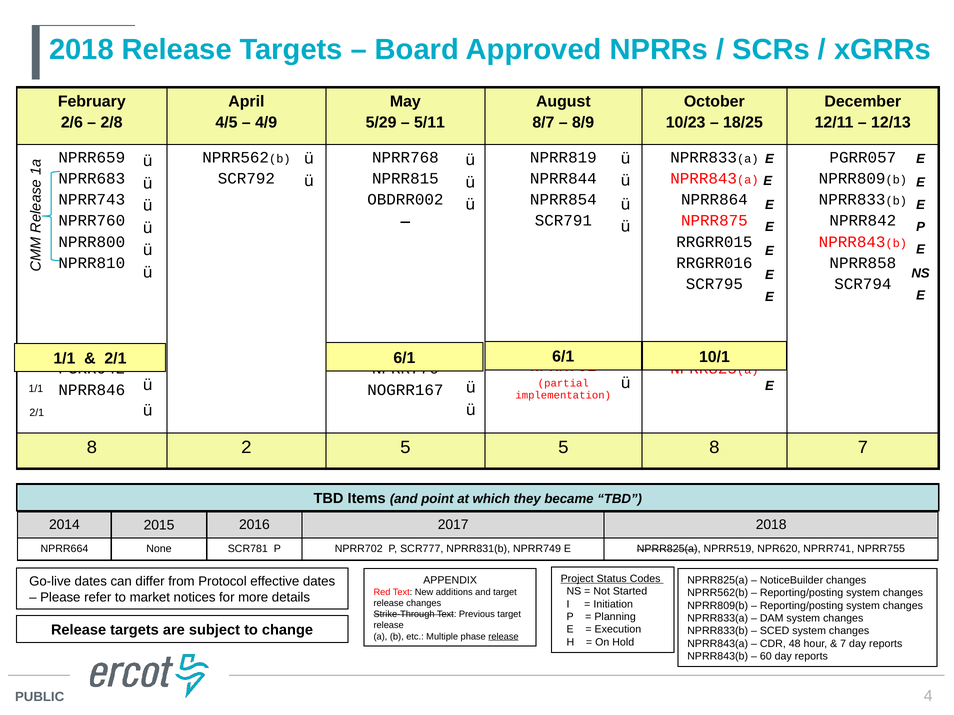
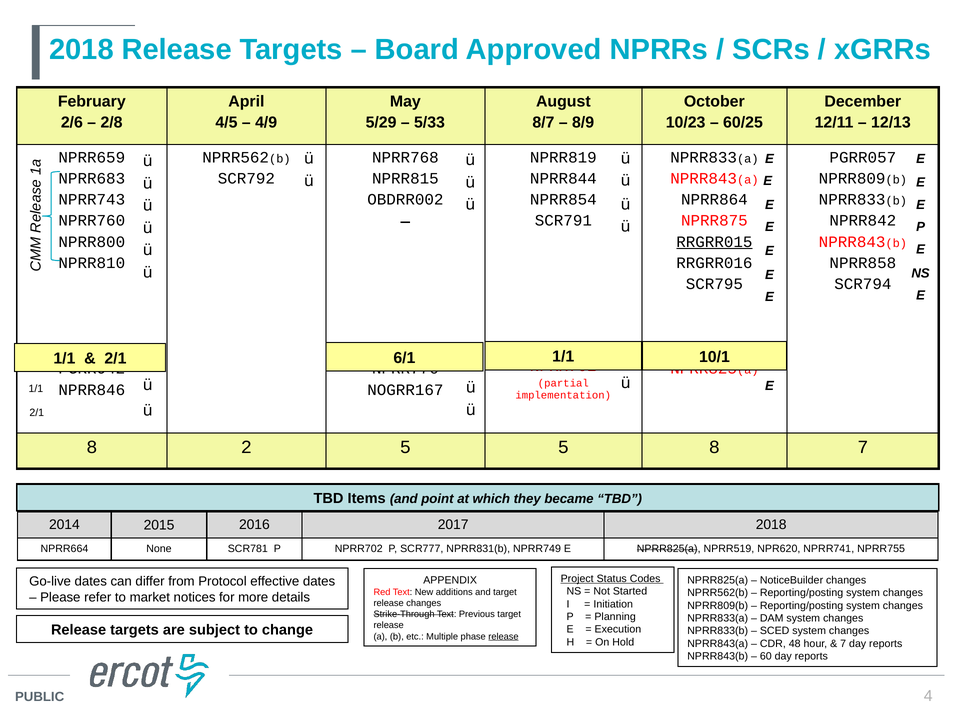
5/11: 5/11 -> 5/33 (429, 122)
18/25: 18/25 -> 60/25 (743, 122)
RRGRR015 underline: none -> present (714, 242)
6/1: 6/1 -> 1/1 (563, 357)
